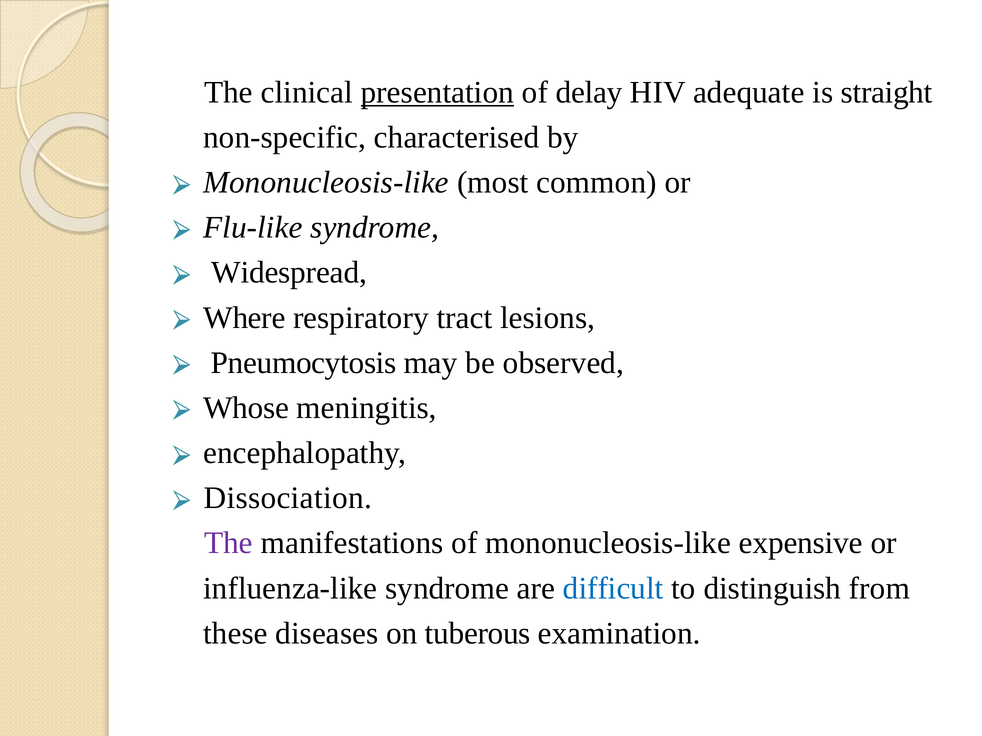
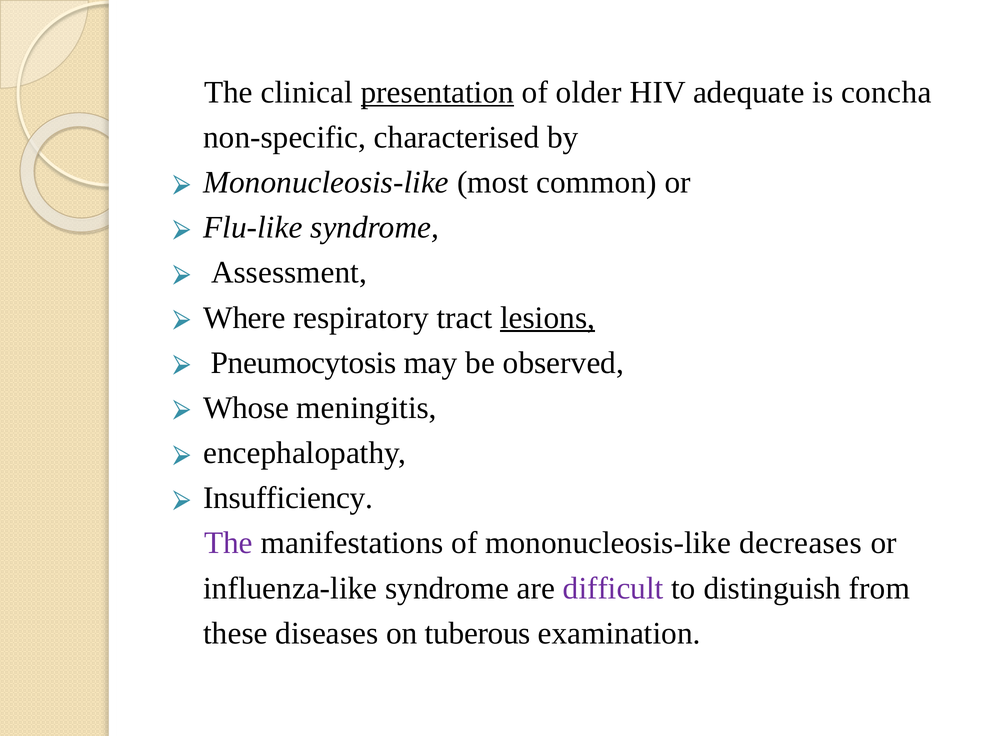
delay: delay -> older (589, 92)
straight: straight -> concha (886, 92)
Widespread: Widespread -> Assessment (289, 273)
lesions underline: none -> present (548, 318)
Dissociation: Dissociation -> Insufficiency (288, 498)
expensive: expensive -> decreases (801, 544)
difficult colour: blue -> purple (613, 589)
